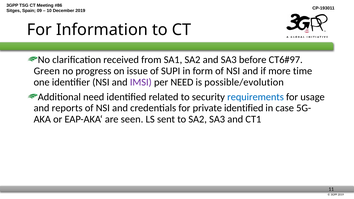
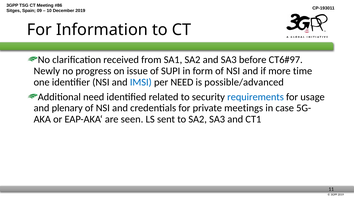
Green: Green -> Newly (47, 71)
IMSI colour: purple -> blue (141, 82)
possible/evolution: possible/evolution -> possible/advanced (244, 82)
reports: reports -> plenary (67, 108)
private identified: identified -> meetings (244, 108)
